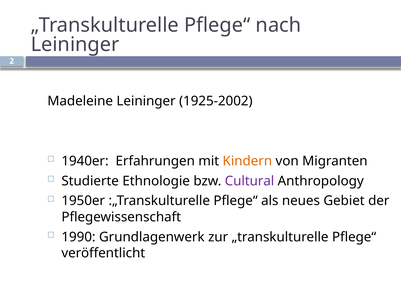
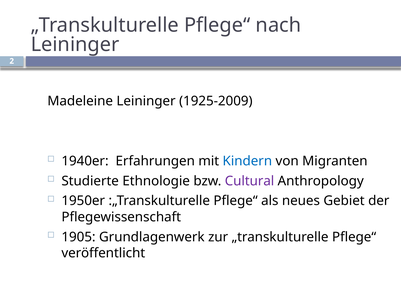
1925-2002: 1925-2002 -> 1925-2009 (216, 101)
Kindern colour: orange -> blue (247, 161)
1990: 1990 -> 1905 (78, 237)
